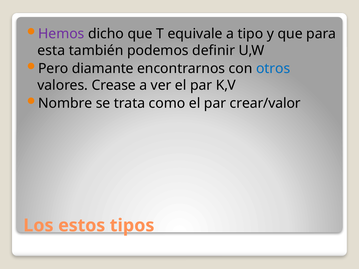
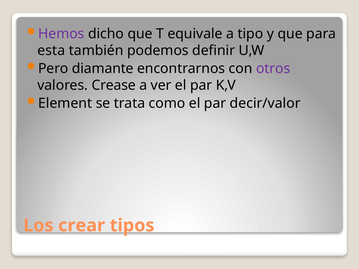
otros colour: blue -> purple (273, 69)
Nombre: Nombre -> Element (65, 103)
crear/valor: crear/valor -> decir/valor (265, 103)
estos: estos -> crear (82, 226)
